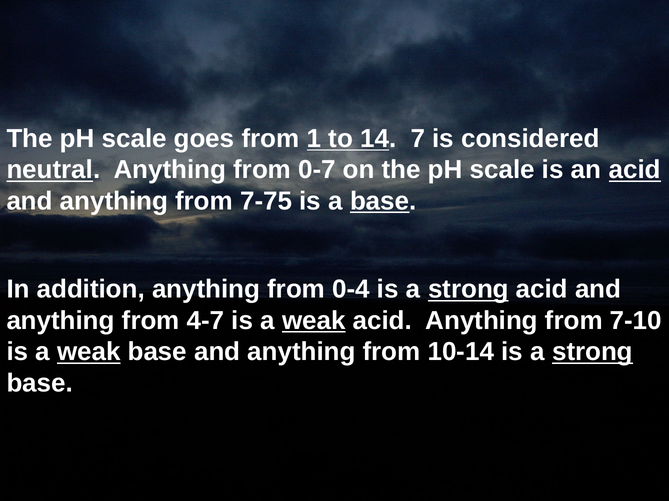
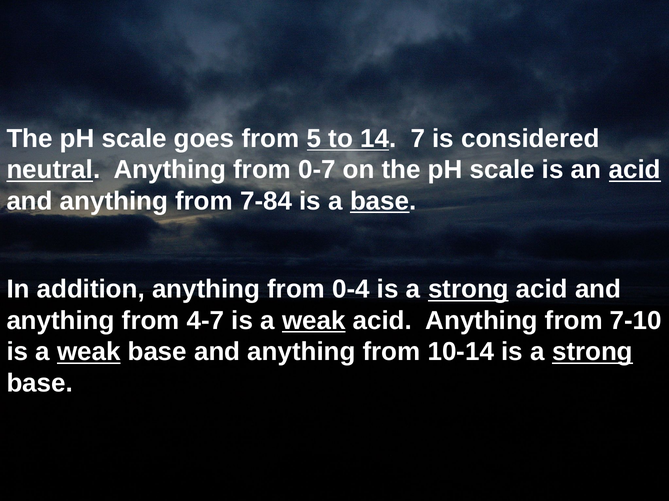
1: 1 -> 5 (314, 139)
7-75: 7-75 -> 7-84 (266, 201)
